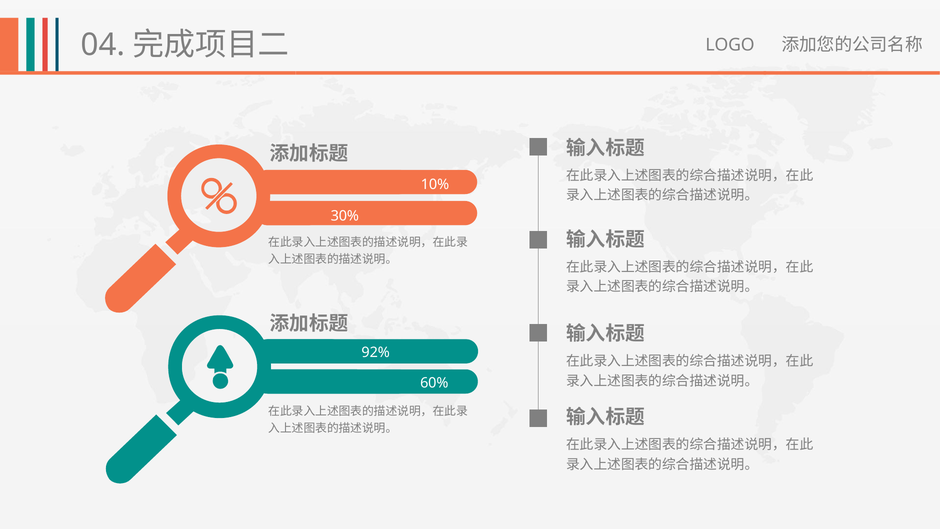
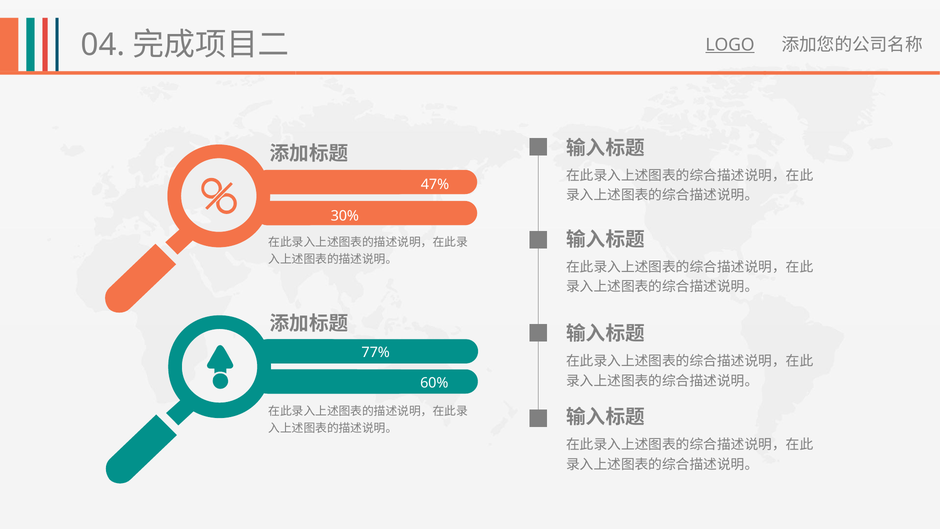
LOGO underline: none -> present (730, 45)
10%: 10% -> 47% (435, 184)
92%: 92% -> 77% (376, 353)
